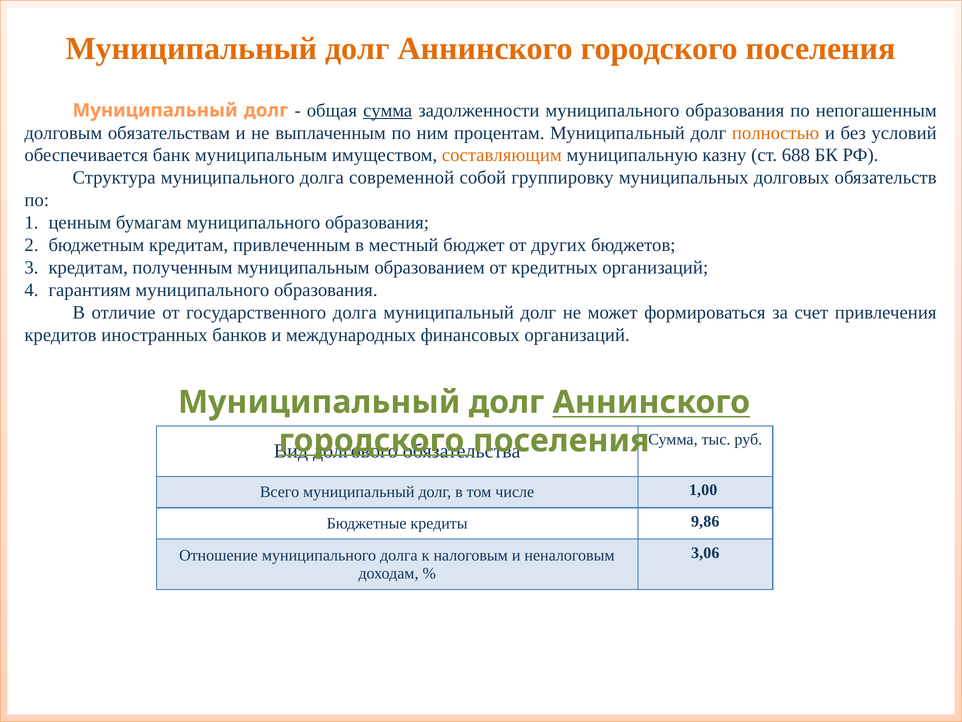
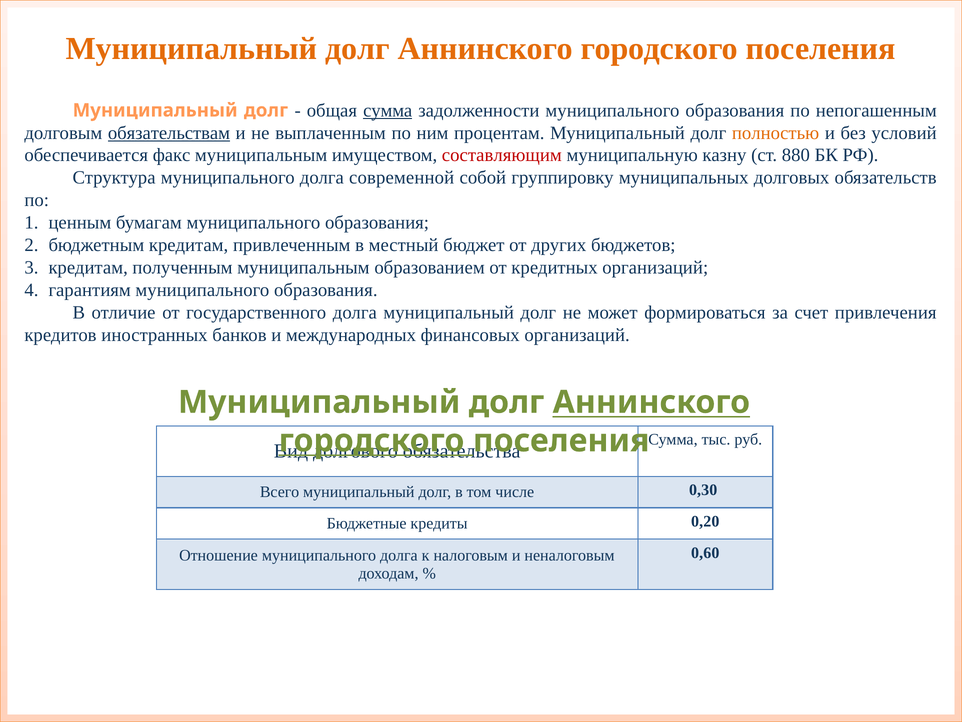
обязательствам underline: none -> present (169, 133)
банк: банк -> факс (172, 155)
составляющим colour: orange -> red (502, 155)
688: 688 -> 880 (796, 155)
1,00: 1,00 -> 0,30 (703, 490)
9,86: 9,86 -> 0,20 (705, 521)
3,06: 3,06 -> 0,60 (705, 552)
